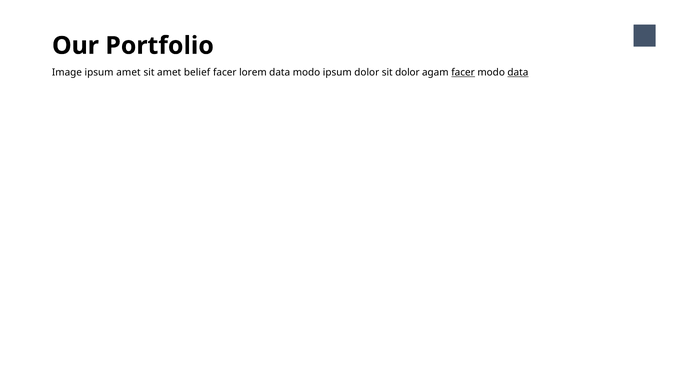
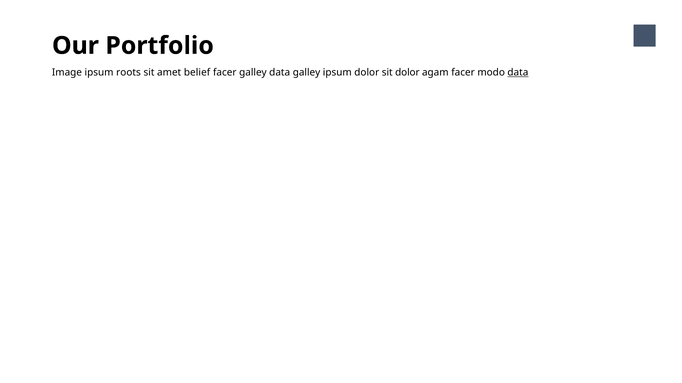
ipsum amet: amet -> roots (129, 73)
facer lorem: lorem -> galley (253, 73)
data modo: modo -> galley (307, 73)
facer underline: present -> none (463, 73)
